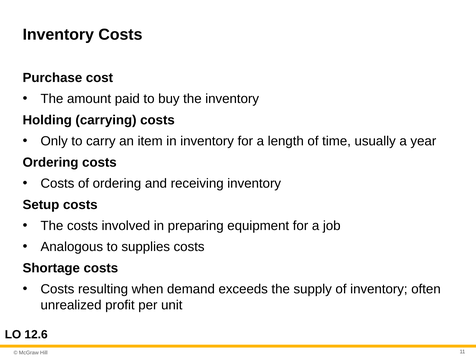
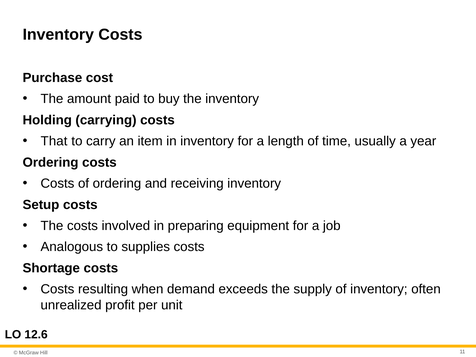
Only: Only -> That (54, 141)
